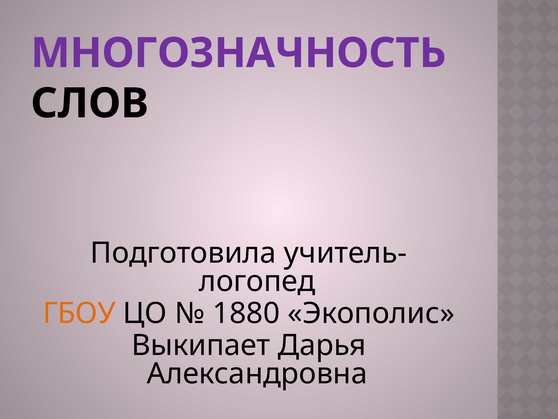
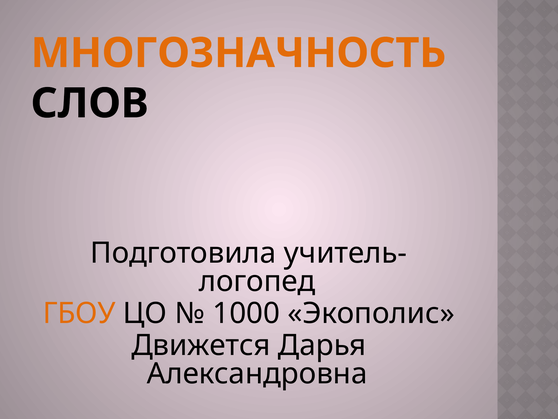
МНОГОЗНАЧНОСТЬ colour: purple -> orange (238, 53)
1880: 1880 -> 1000 (246, 313)
Выкипает: Выкипает -> Движется (201, 345)
